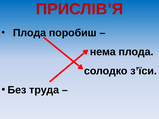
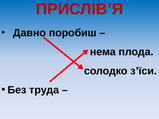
Плода: Плода -> Давно (29, 33)
